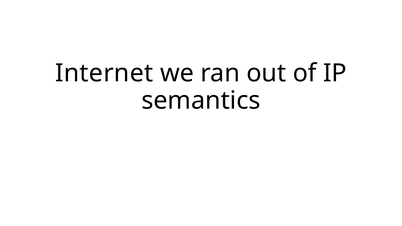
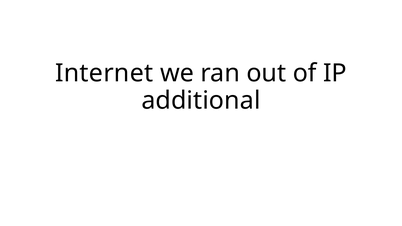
semantics: semantics -> additional (201, 100)
